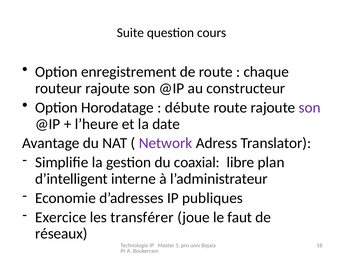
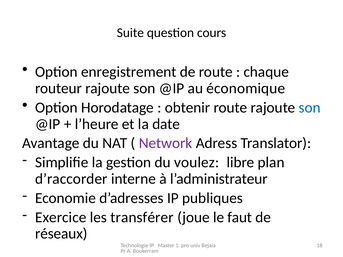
constructeur: constructeur -> économique (246, 88)
débute: débute -> obtenir (187, 108)
son colour: purple -> blue (310, 108)
coaxial: coaxial -> voulez (197, 163)
d’intelligent: d’intelligent -> d’raccorder (71, 179)
